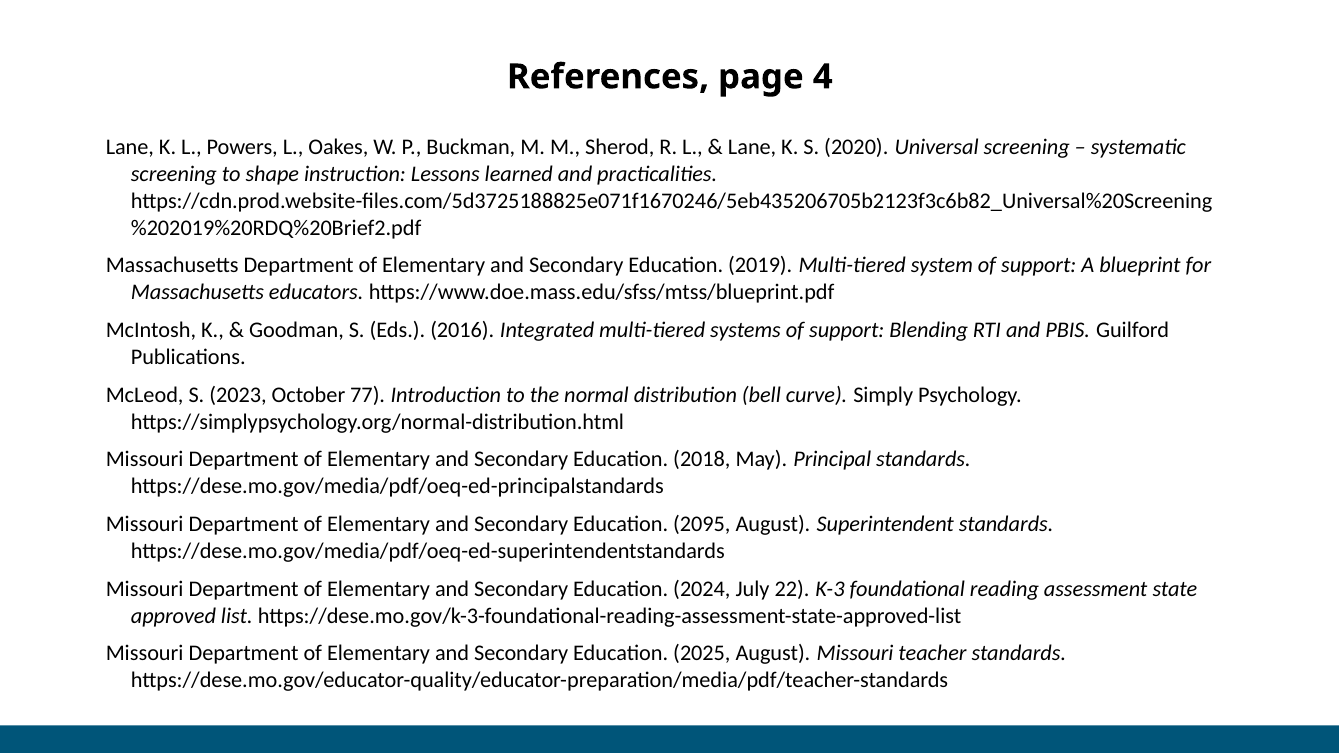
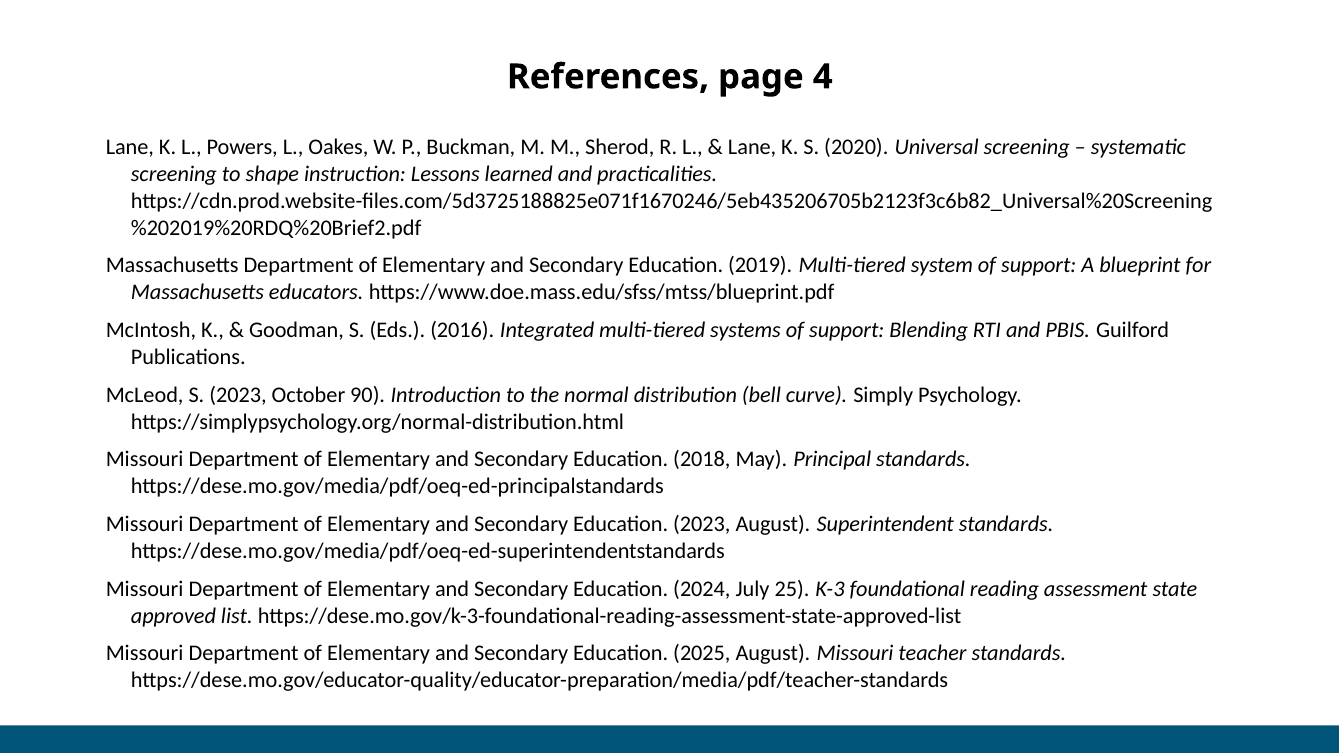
77: 77 -> 90 (368, 395)
Education 2095: 2095 -> 2023 (702, 524)
22: 22 -> 25 (792, 589)
